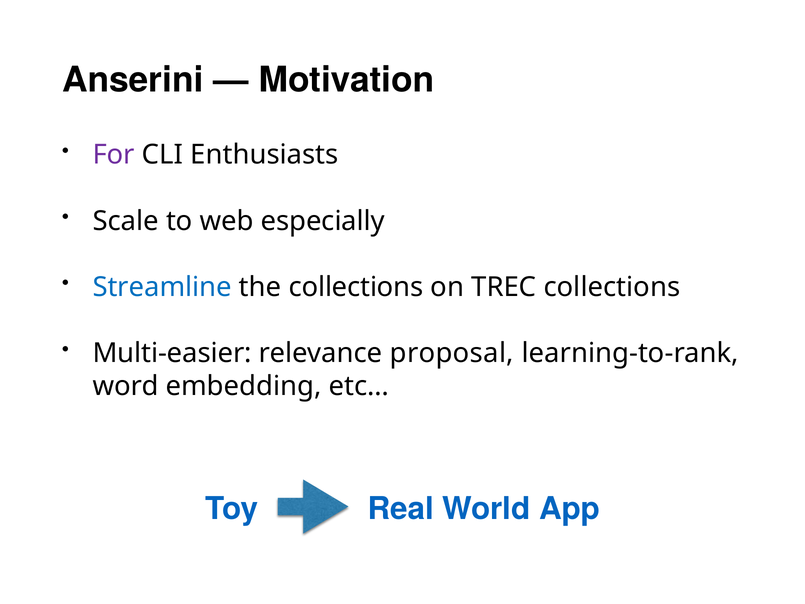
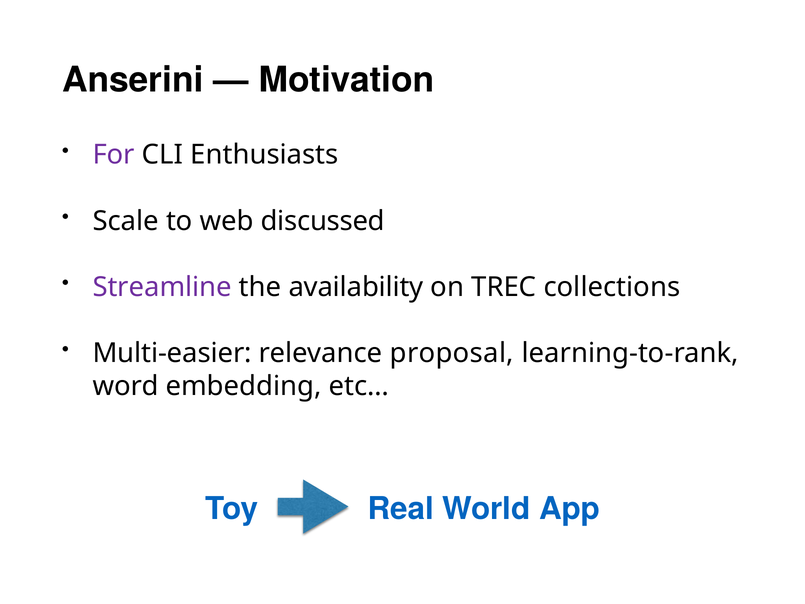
especially: especially -> discussed (323, 221)
Streamline colour: blue -> purple (162, 287)
the collections: collections -> availability (356, 287)
